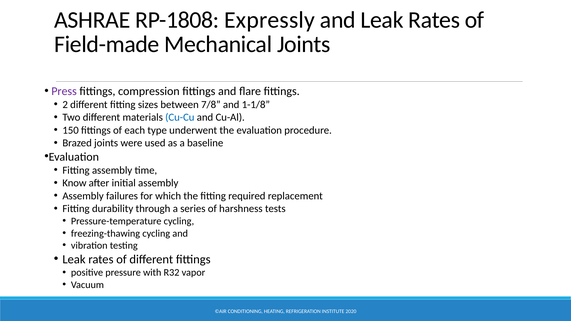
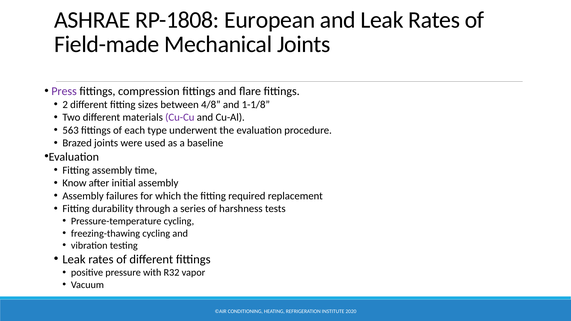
Expressly: Expressly -> European (270, 20)
7/8: 7/8 -> 4/8 (211, 105)
Cu-Cu colour: blue -> purple (180, 117)
150: 150 -> 563 (71, 130)
